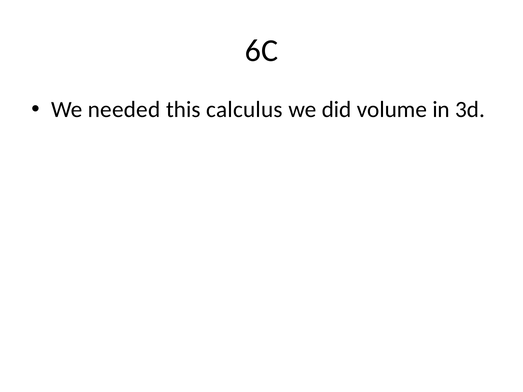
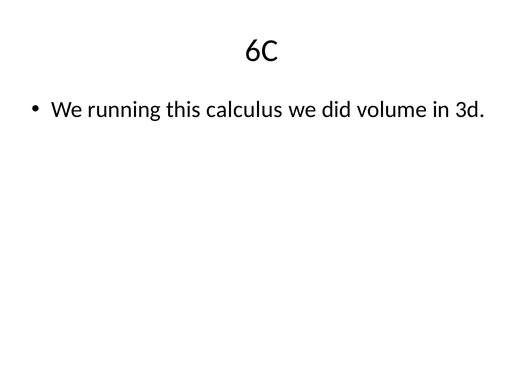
needed: needed -> running (124, 110)
